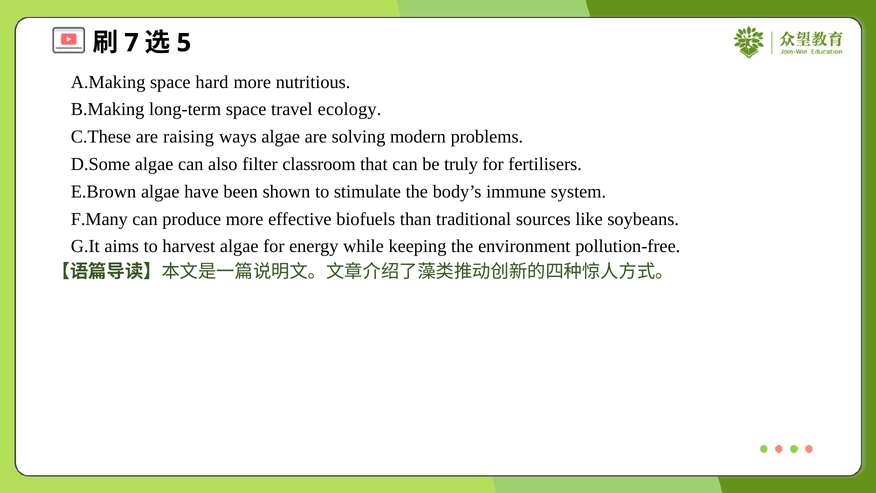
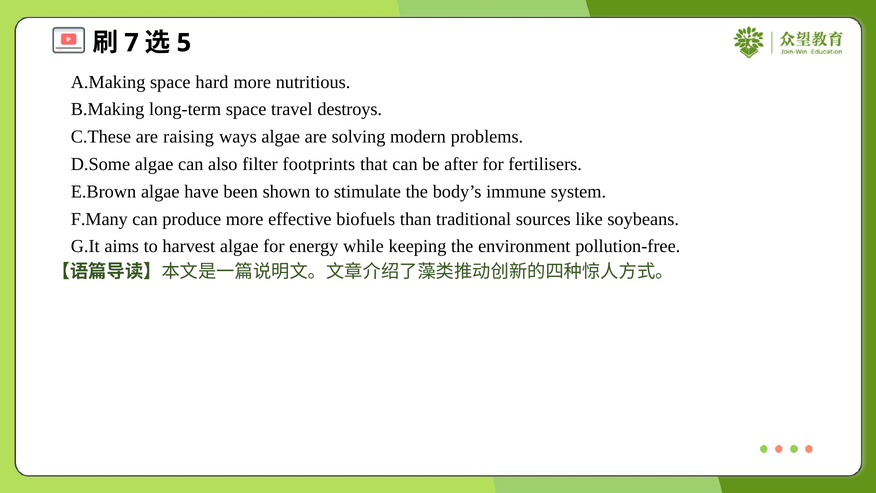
ecology: ecology -> destroys (350, 109)
classroom: classroom -> footprints (319, 164)
truly: truly -> after (461, 164)
